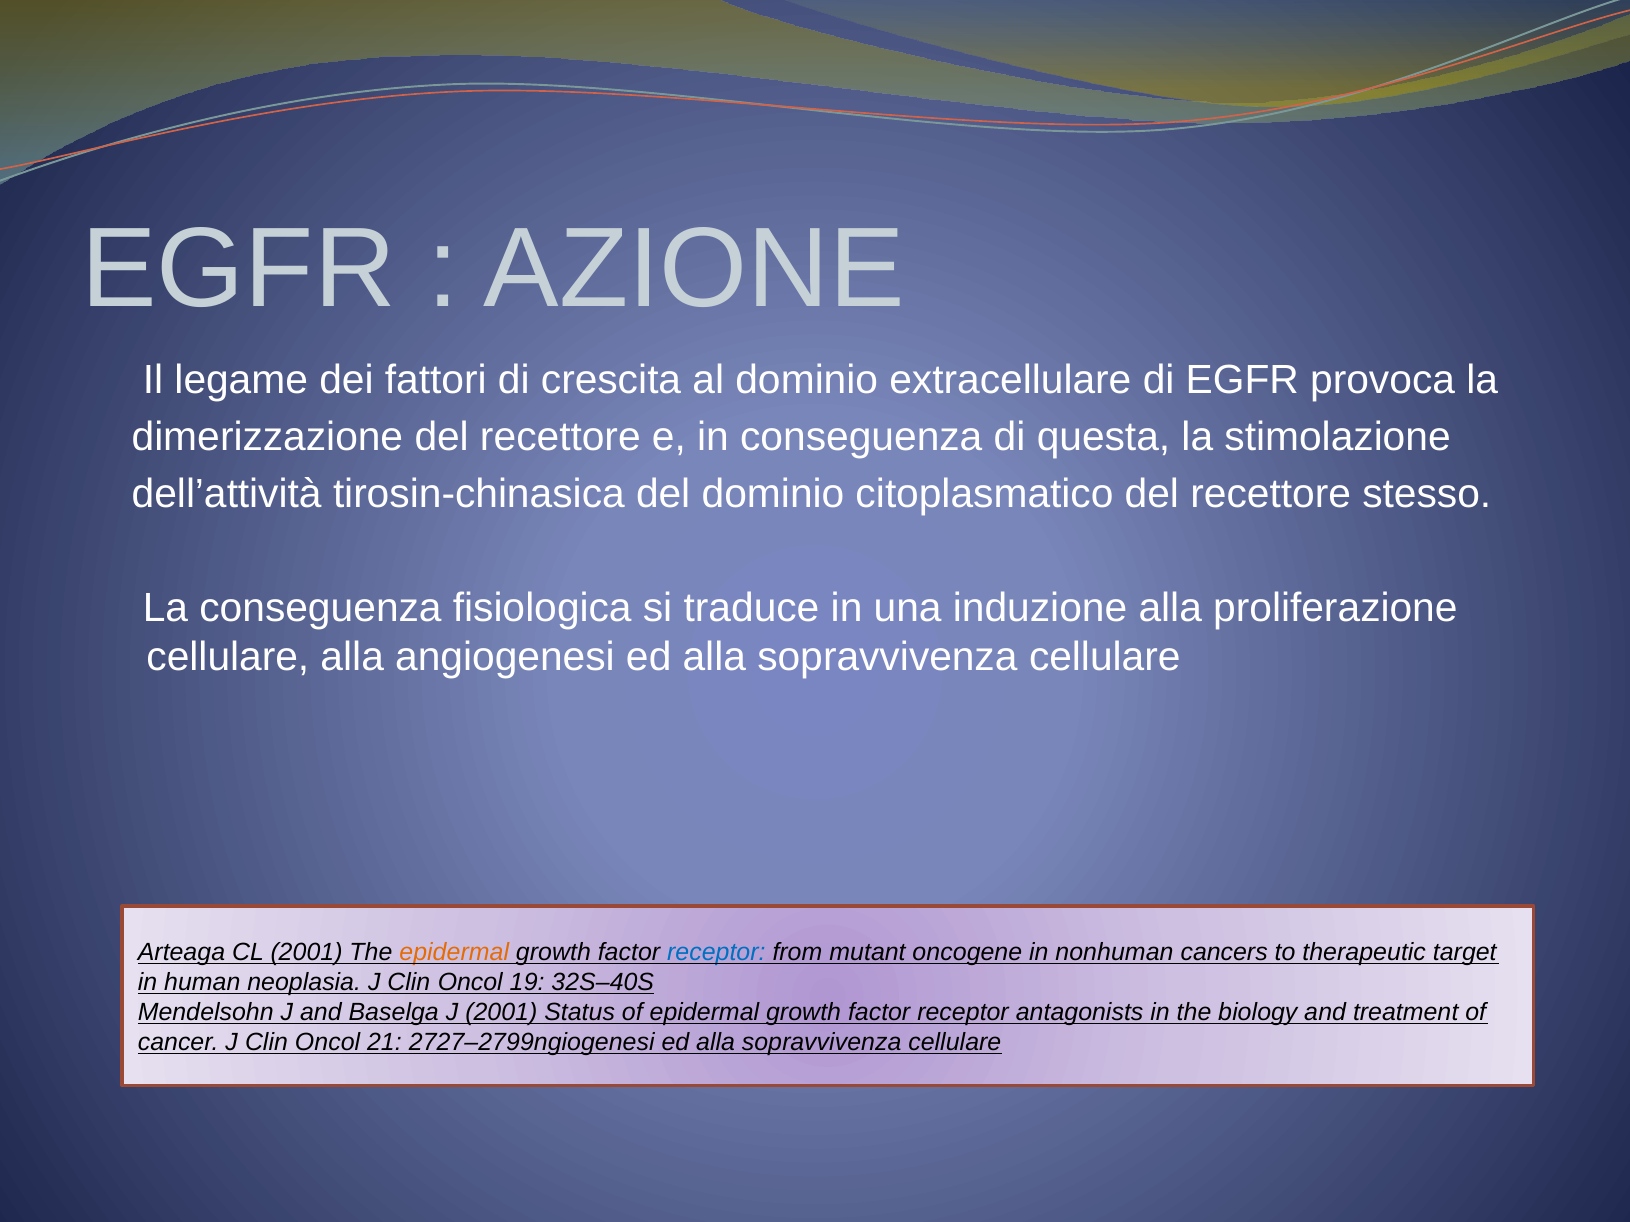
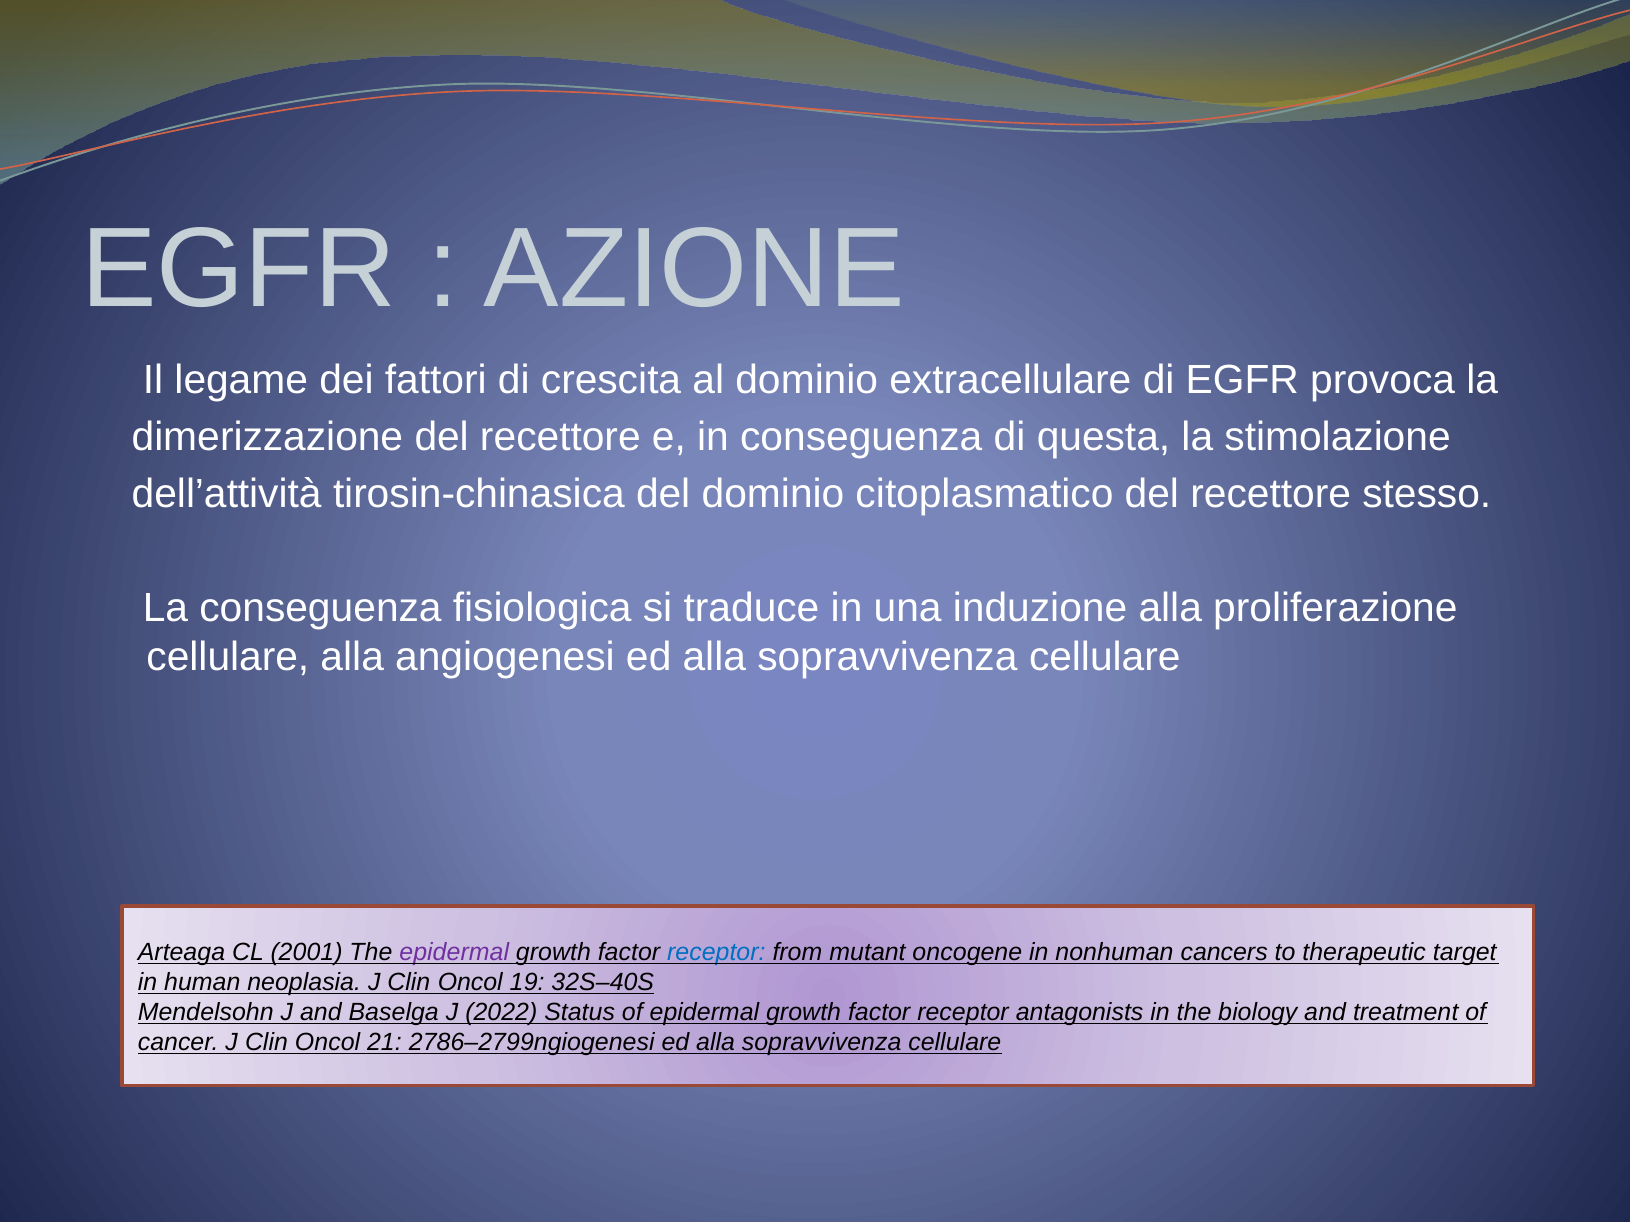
epidermal colour: orange -> purple (454, 953)
J 2001: 2001 -> 2022 (501, 1013)
2727–2799ngiogenesi: 2727–2799ngiogenesi -> 2786–2799ngiogenesi (532, 1043)
